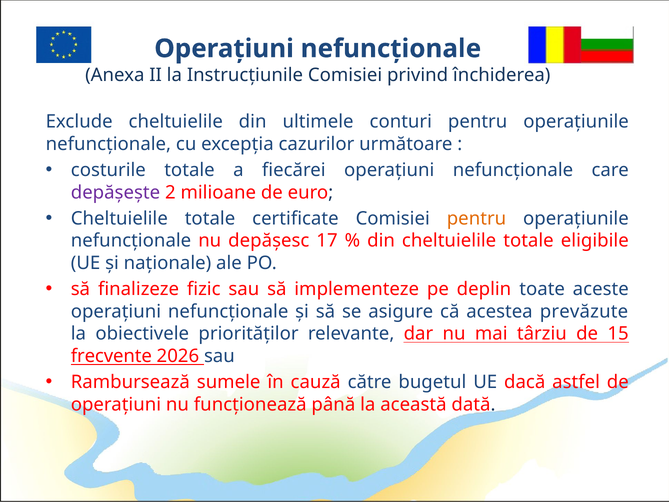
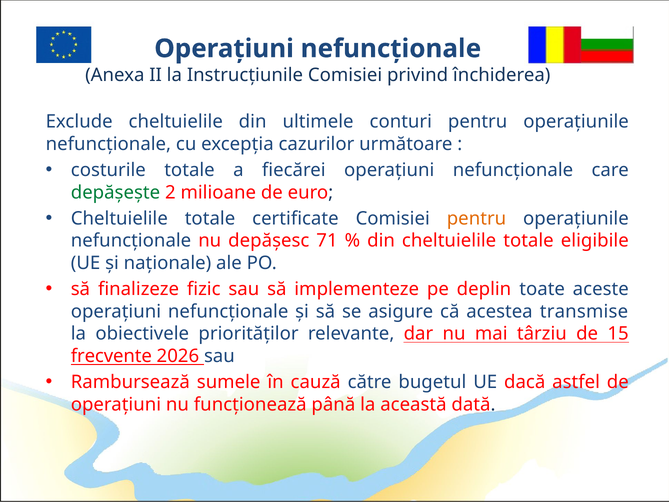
depășește colour: purple -> green (115, 192)
17: 17 -> 71 (327, 241)
prevăzute: prevăzute -> transmise (584, 311)
